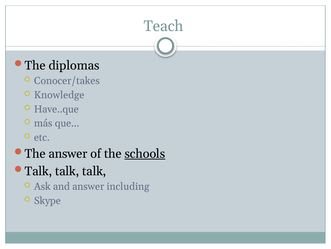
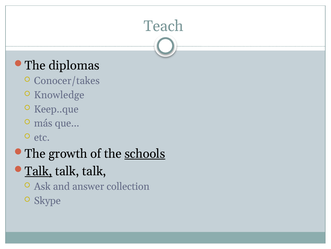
Have..que: Have..que -> Keep..que (56, 109)
The answer: answer -> growth (68, 153)
Talk underline: none -> present (38, 171)
including: including -> collection (128, 186)
